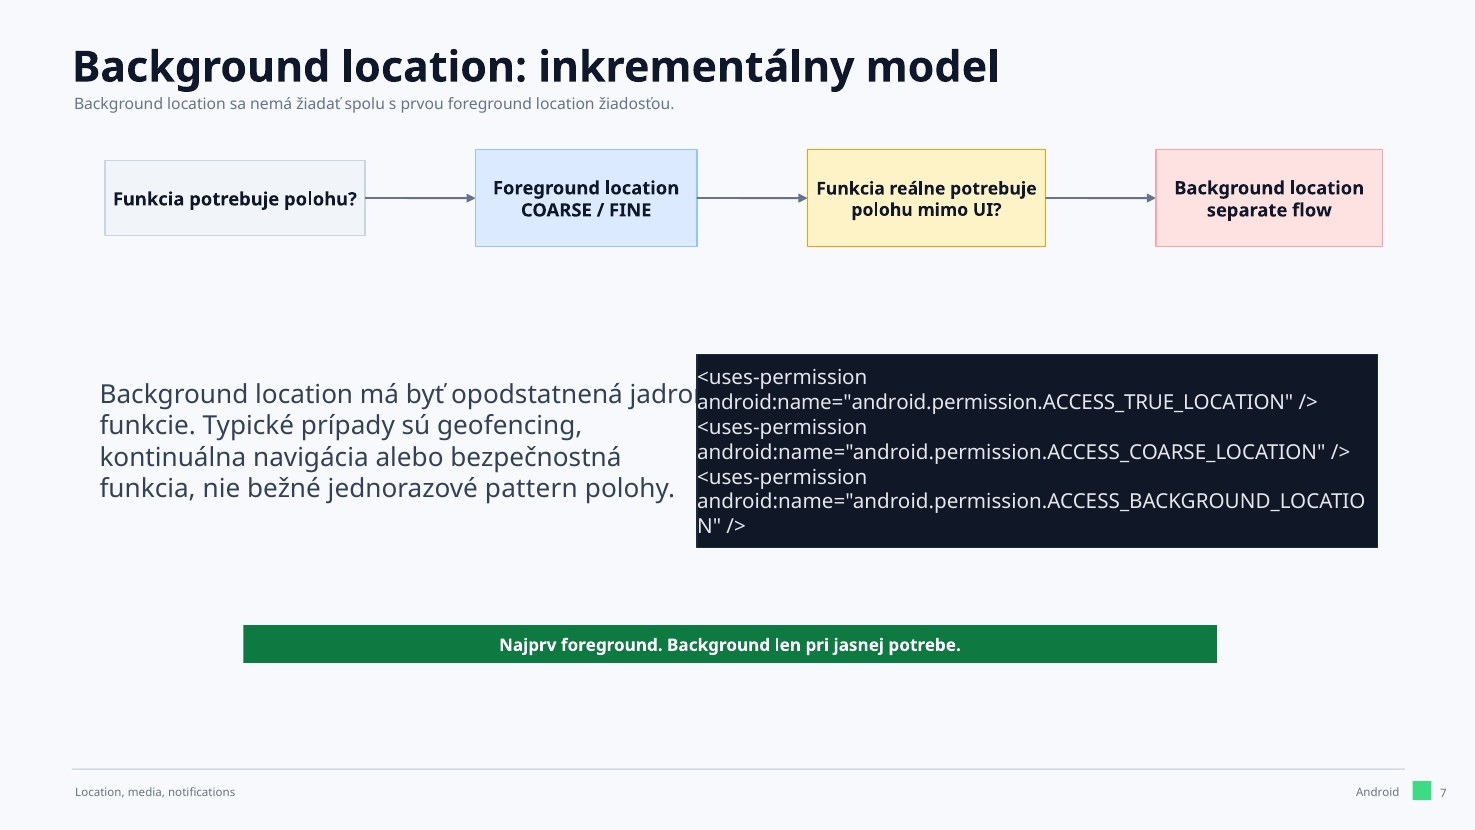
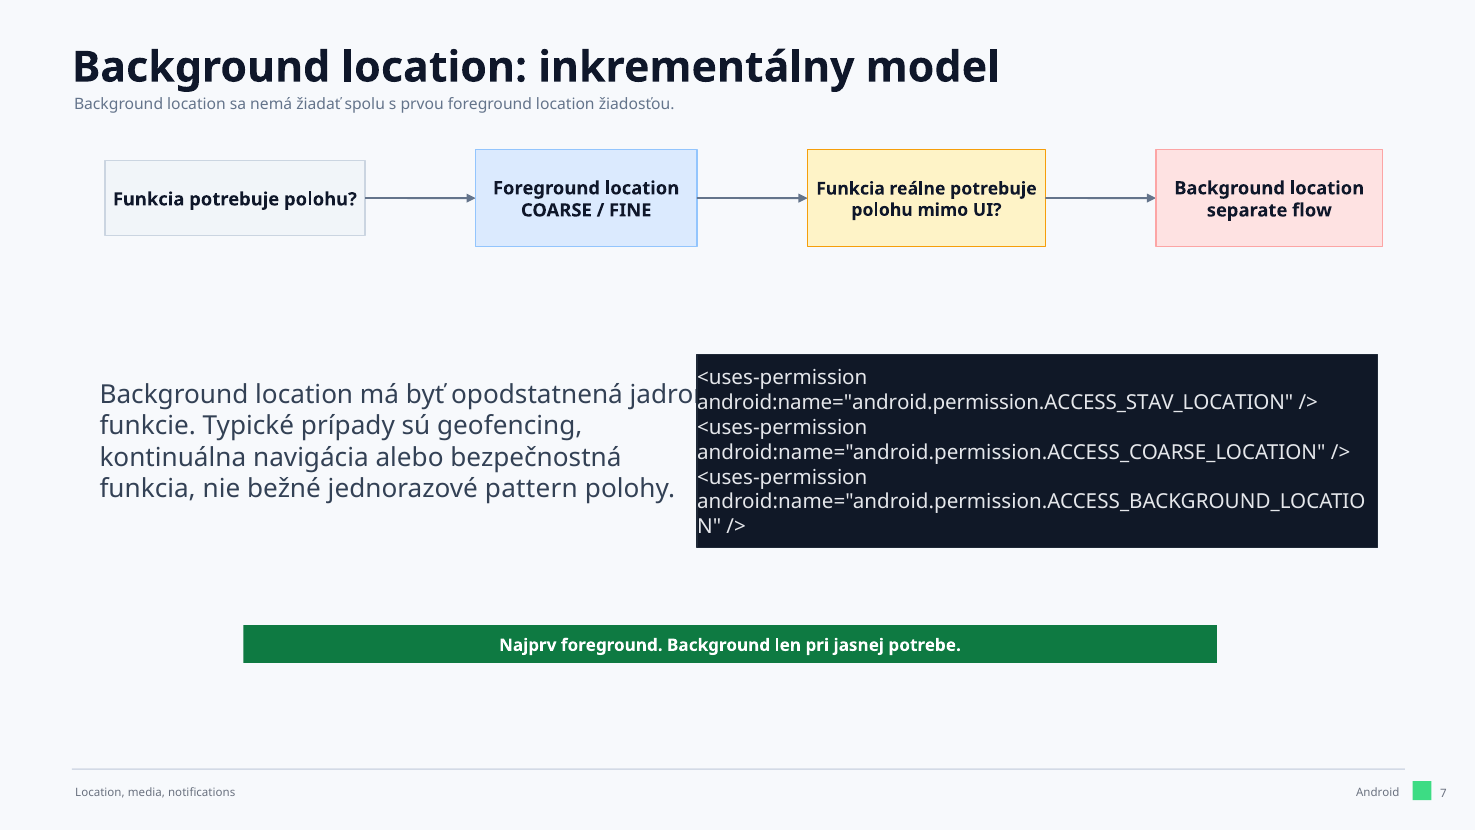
android:name="android.permission.ACCESS_TRUE_LOCATION: android:name="android.permission.ACCESS_TRUE_LOCATION -> android:name="android.permission.ACCESS_STAV_LOCATION (995, 403)
